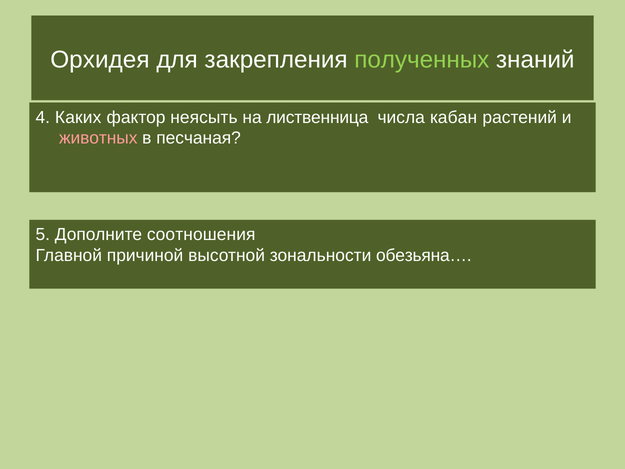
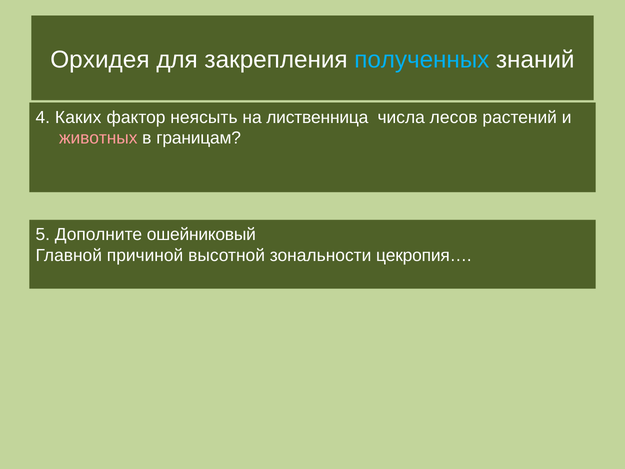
полученных colour: light green -> light blue (422, 60)
кабан: кабан -> лесов (454, 117)
песчаная: песчаная -> границам (199, 138)
соотношения: соотношения -> ошейниковый (201, 234)
обезьяна…: обезьяна… -> цекропия… (424, 255)
